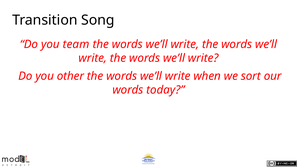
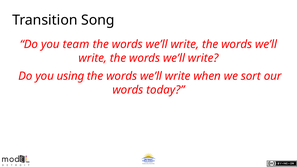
other: other -> using (71, 76)
